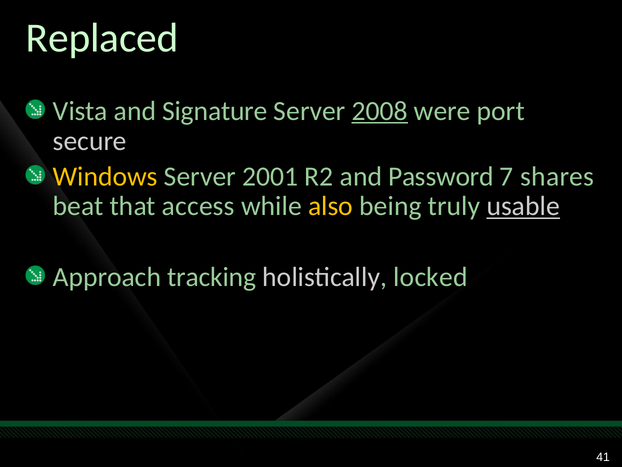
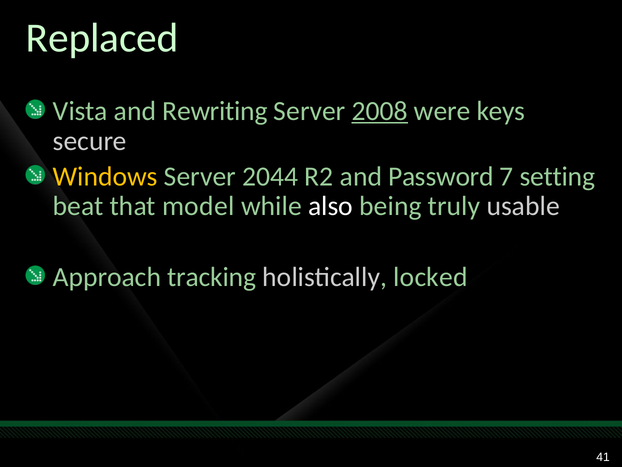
Signature: Signature -> Rewriting (215, 111)
port: port -> keys (501, 111)
2001: 2001 -> 2044 (270, 176)
shares: shares -> setting (557, 176)
access: access -> model (198, 206)
also colour: yellow -> white (331, 206)
usable underline: present -> none (523, 206)
